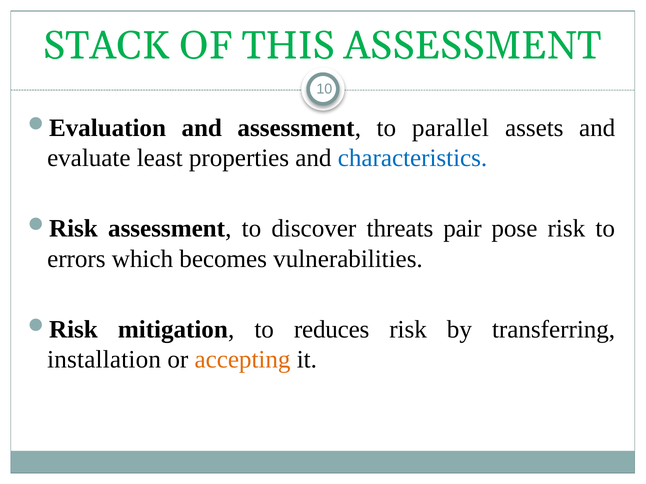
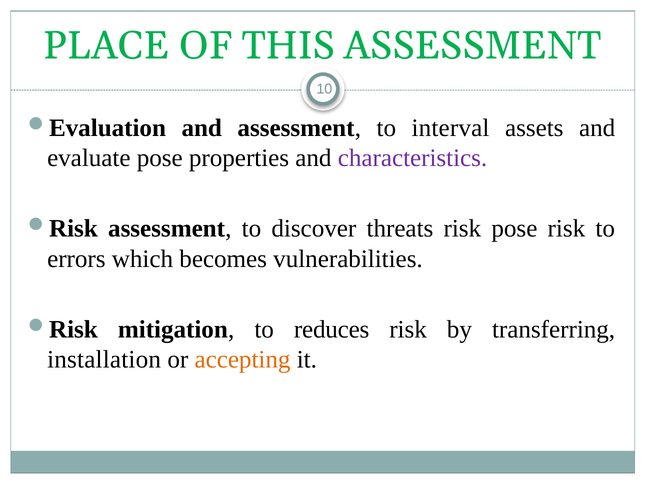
STACK: STACK -> PLACE (106, 46)
parallel: parallel -> interval (451, 128)
evaluate least: least -> pose (160, 158)
characteristics colour: blue -> purple (413, 158)
threats pair: pair -> risk (462, 229)
